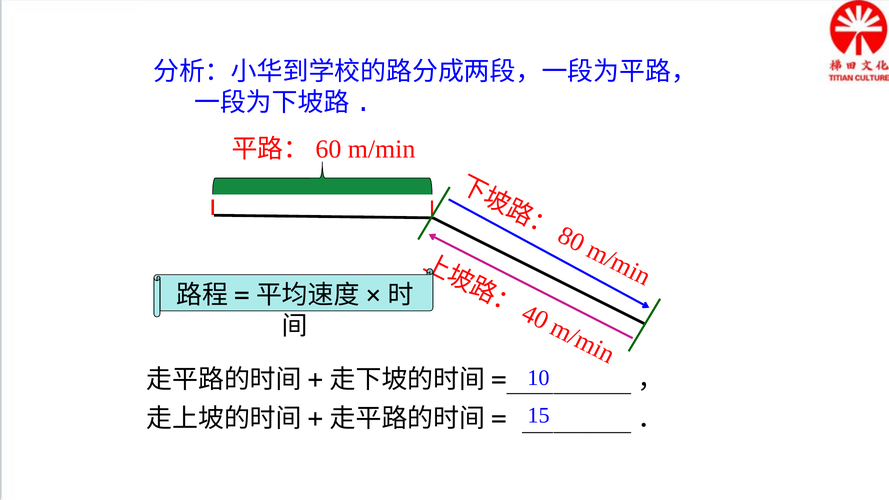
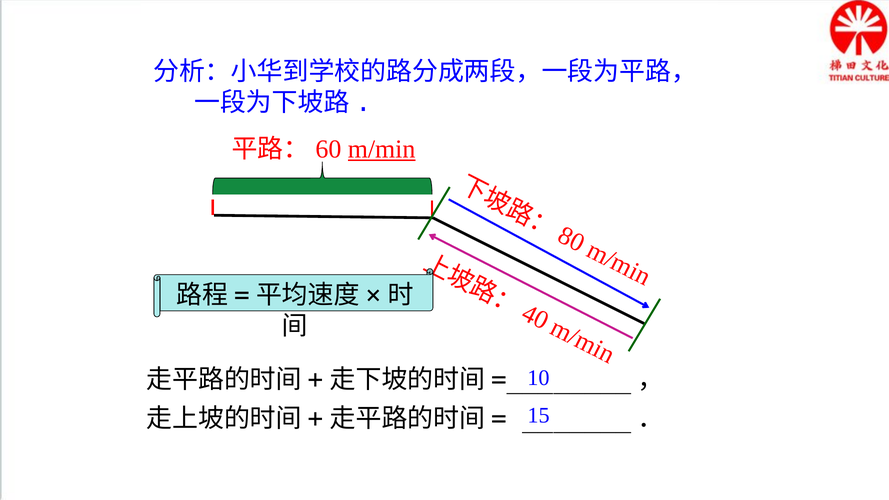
m/min underline: none -> present (382, 149)
